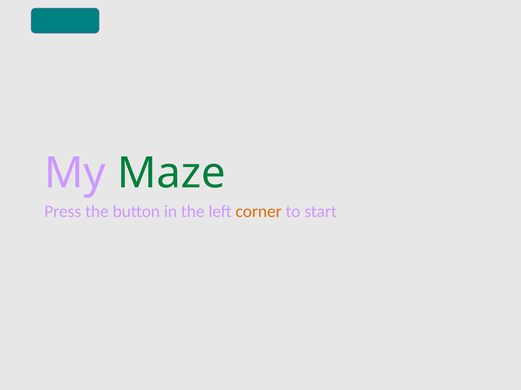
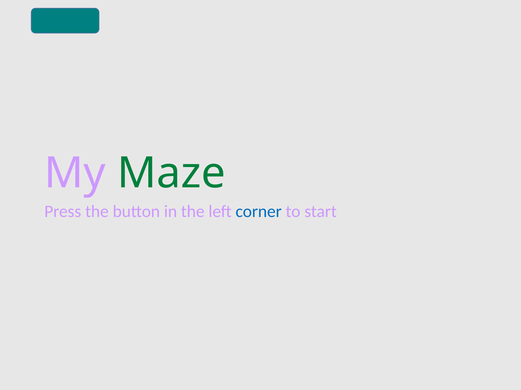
corner colour: orange -> blue (259, 212)
